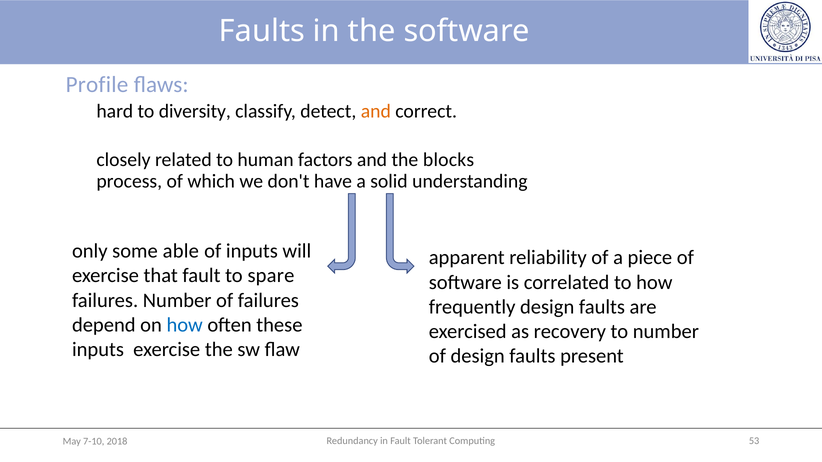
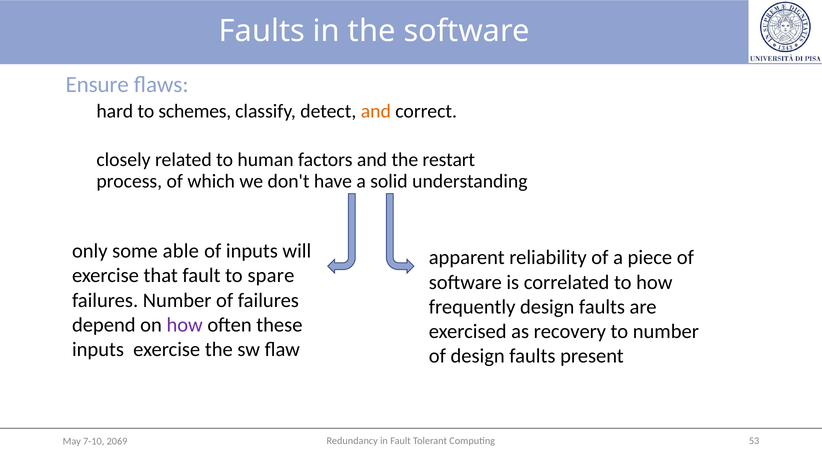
Profile: Profile -> Ensure (97, 85)
diversity: diversity -> schemes (195, 111)
blocks: blocks -> restart (449, 160)
how colour: blue -> purple (185, 325)
2018: 2018 -> 2069 (117, 442)
